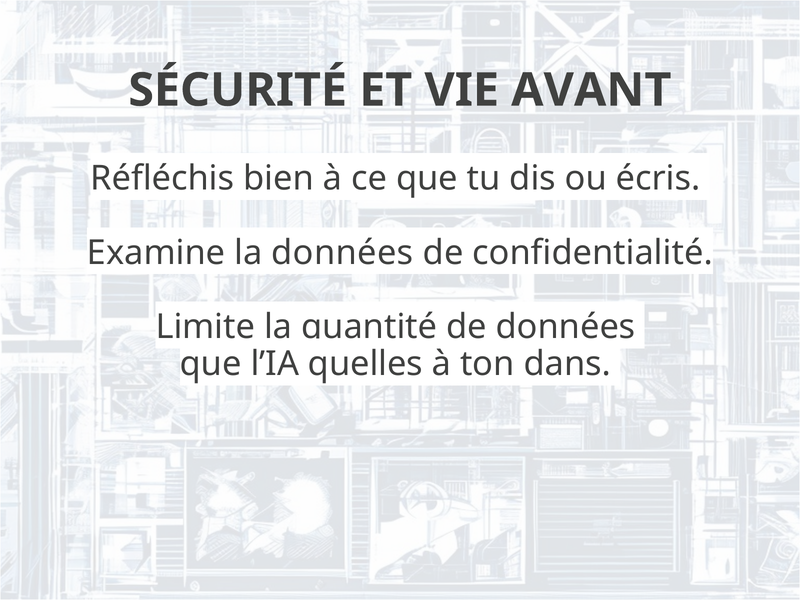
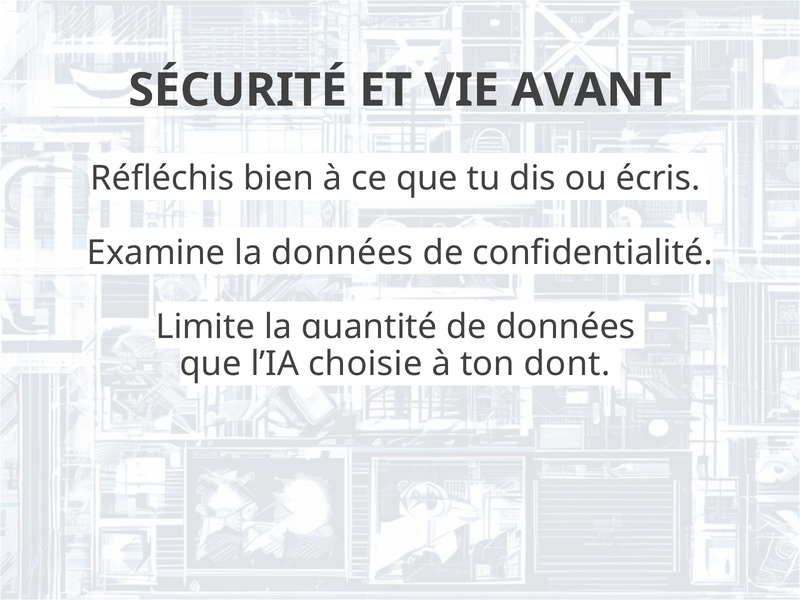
quelles: quelles -> choisie (365, 364)
dans: dans -> dont (567, 364)
